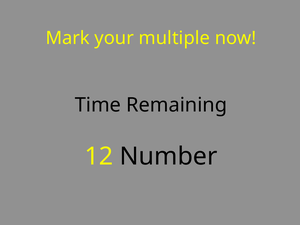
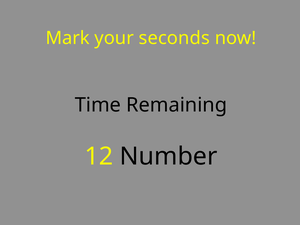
multiple: multiple -> seconds (174, 38)
